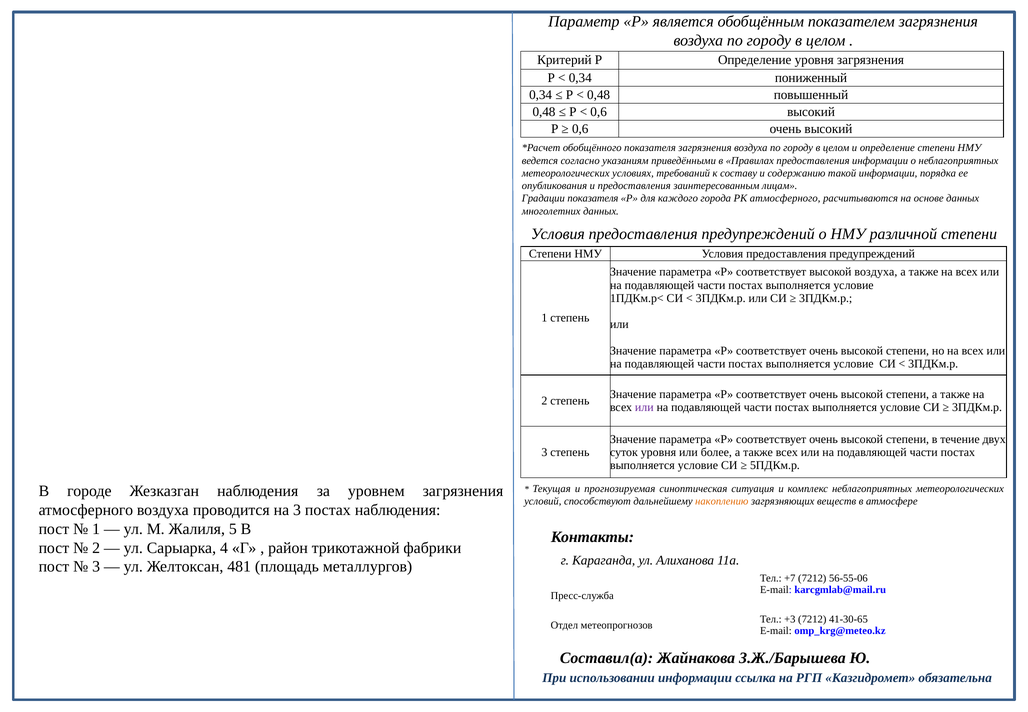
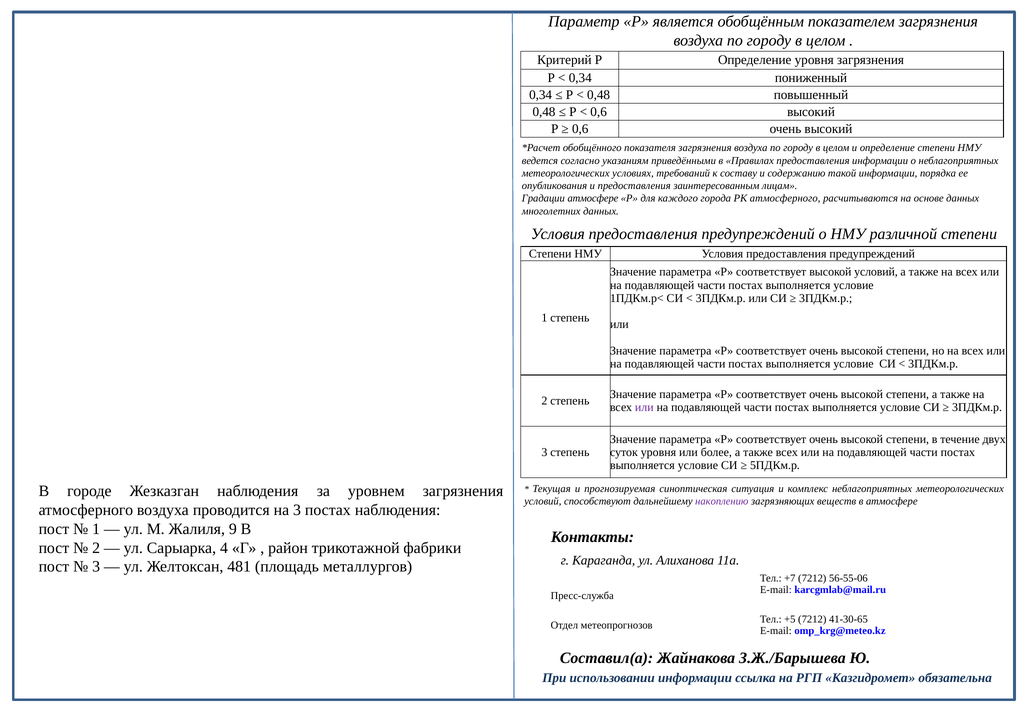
Градации показателя: показателя -> атмосфере (593, 198)
высокой воздуха: воздуха -> условий (876, 272)
накоплению colour: orange -> purple (722, 501)
5: 5 -> 9 (233, 529)
+3: +3 -> +5 (790, 619)
